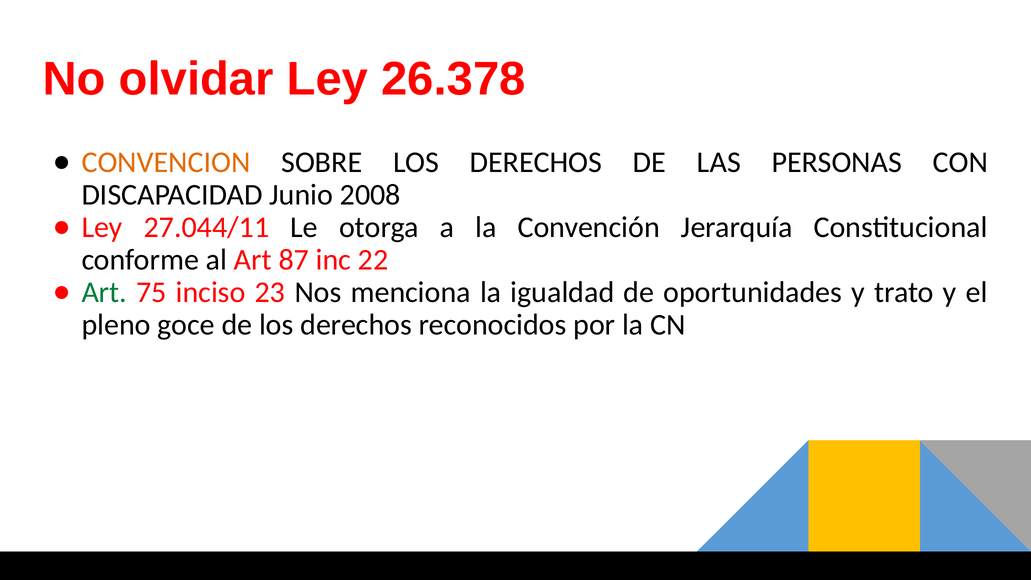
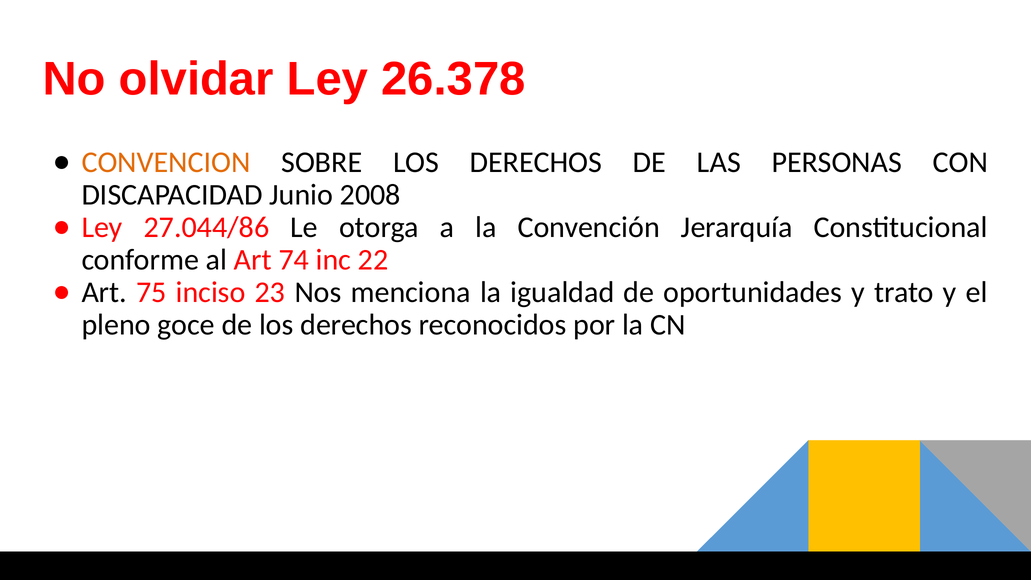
27.044/11: 27.044/11 -> 27.044/86 (206, 227)
87: 87 -> 74 (294, 260)
Art colour: green -> black (104, 292)
